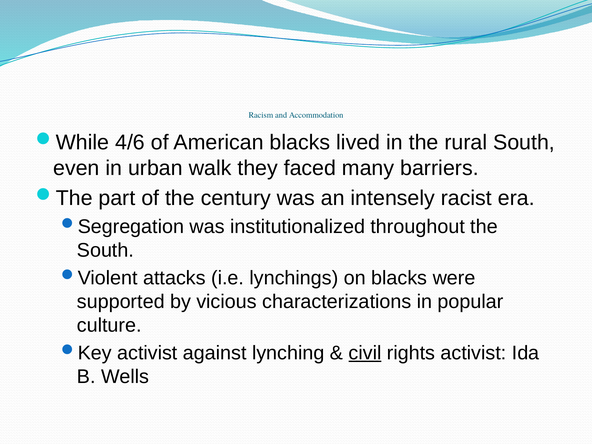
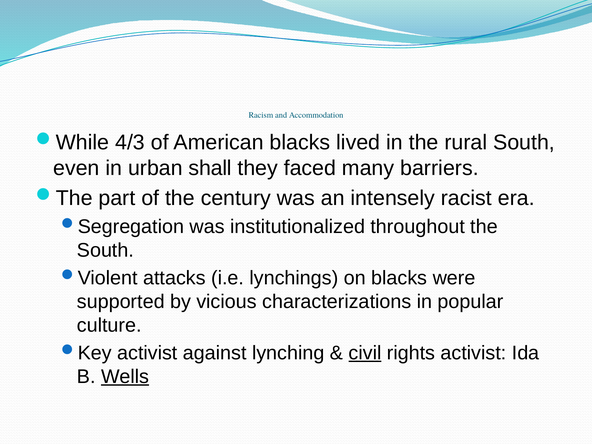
4/6: 4/6 -> 4/3 (130, 143)
walk: walk -> shall (210, 168)
Wells underline: none -> present (125, 377)
